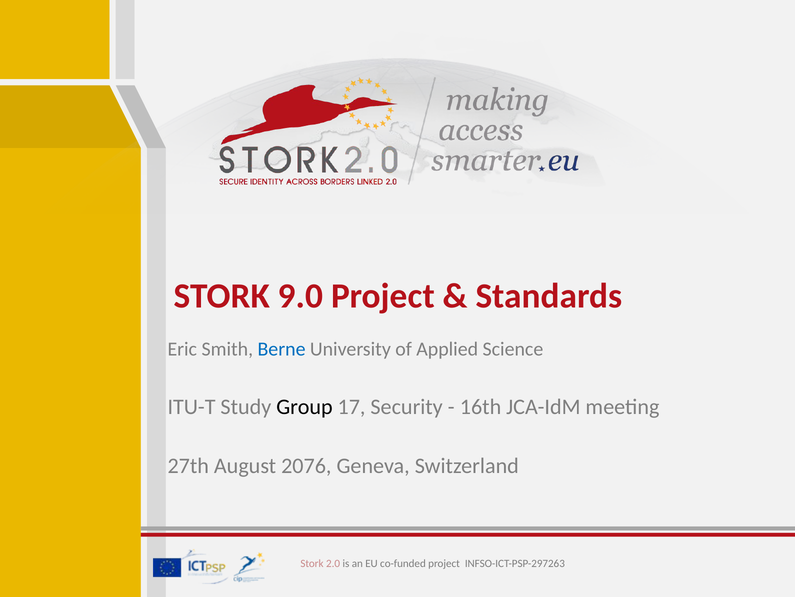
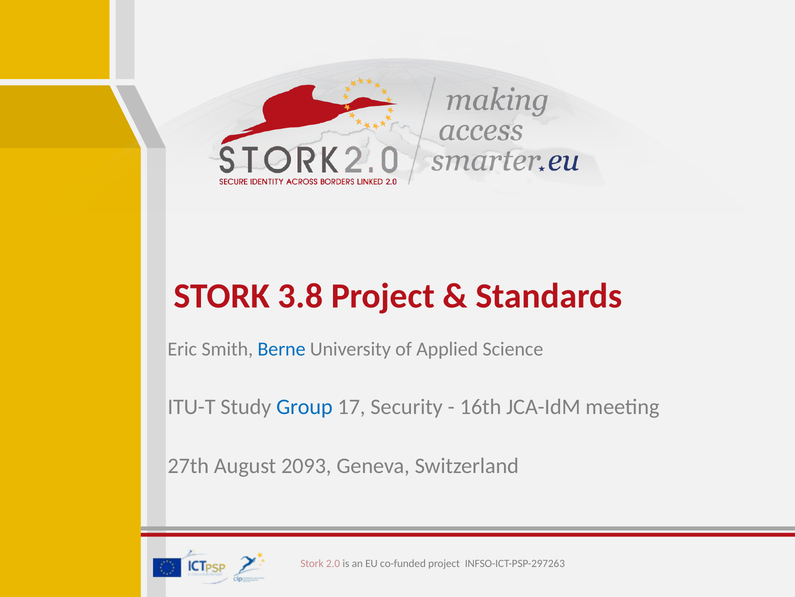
9.0: 9.0 -> 3.8 (300, 296)
Group colour: black -> blue (304, 406)
2076: 2076 -> 2093 (306, 465)
